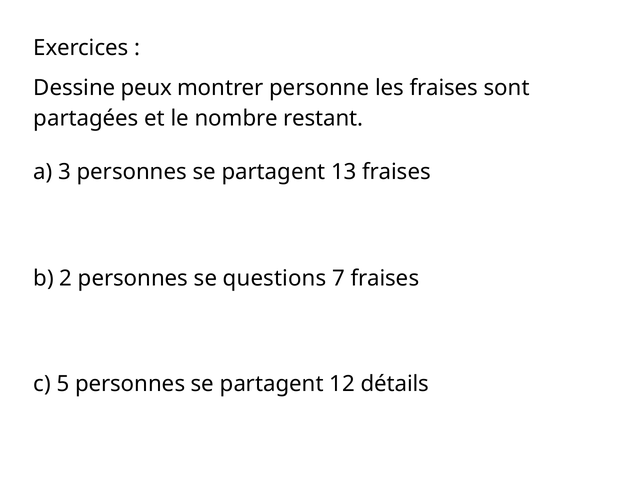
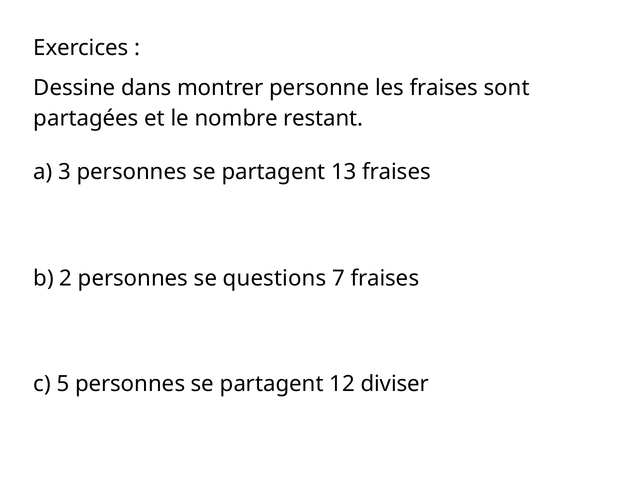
peux: peux -> dans (146, 88)
détails: détails -> diviser (395, 384)
